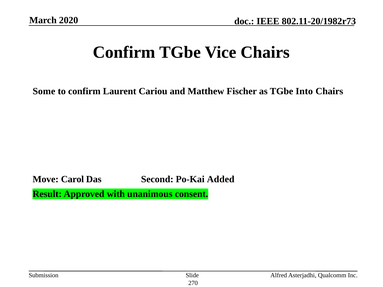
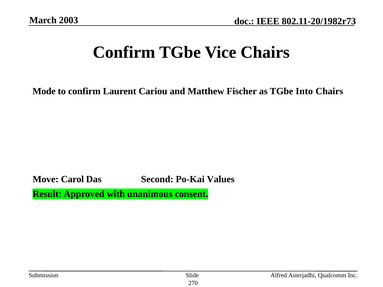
2020: 2020 -> 2003 (69, 20)
Some: Some -> Mode (44, 91)
Added: Added -> Values (221, 179)
